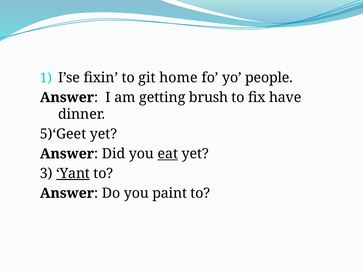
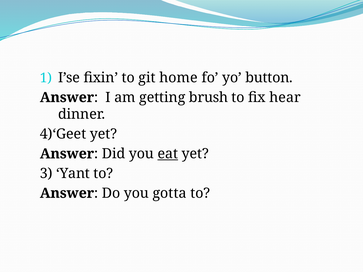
people: people -> button (269, 78)
have: have -> hear (285, 98)
5)‘Geet: 5)‘Geet -> 4)‘Geet (63, 134)
Yant underline: present -> none (73, 174)
paint: paint -> gotta (170, 193)
